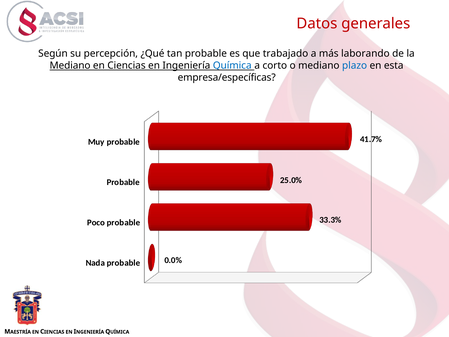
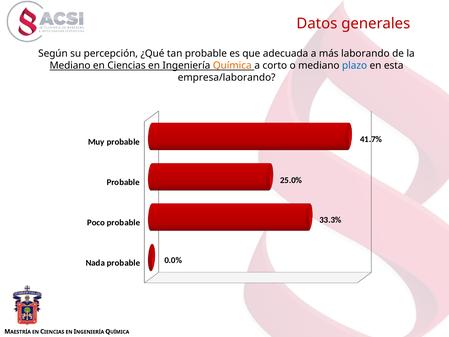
trabajado: trabajado -> adecuada (286, 54)
Química colour: blue -> orange (232, 65)
empresa/específicas: empresa/específicas -> empresa/laborando (227, 77)
